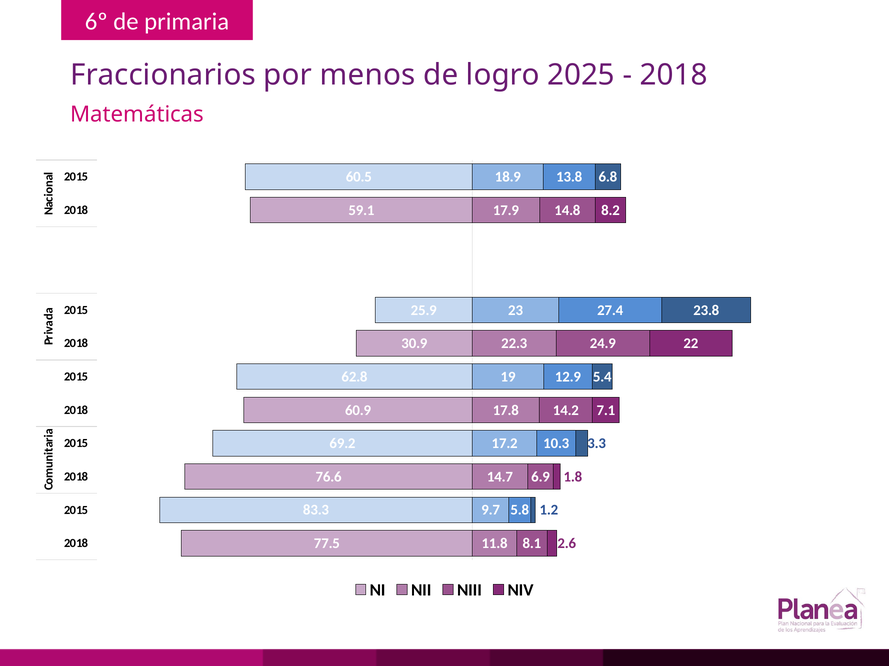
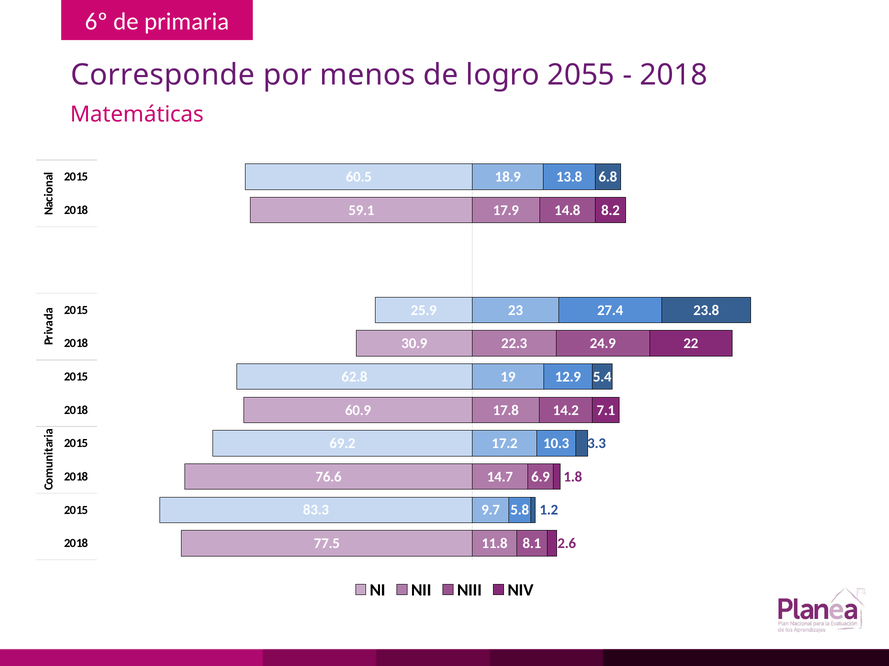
Fraccionarios: Fraccionarios -> Corresponde (163, 75)
2025: 2025 -> 2055 (581, 75)
